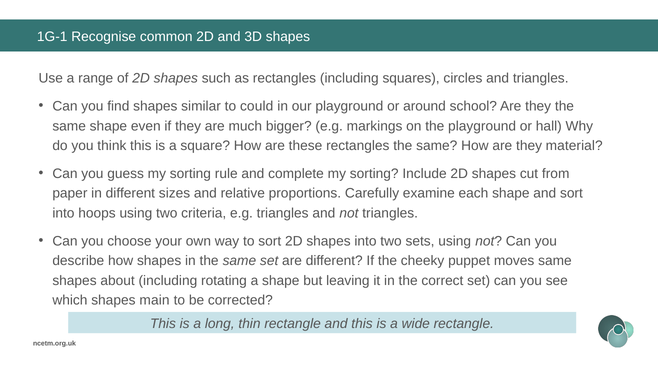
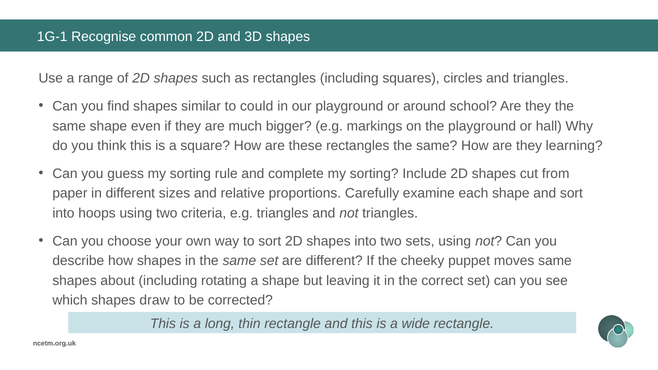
material: material -> learning (574, 146)
main: main -> draw (155, 300)
